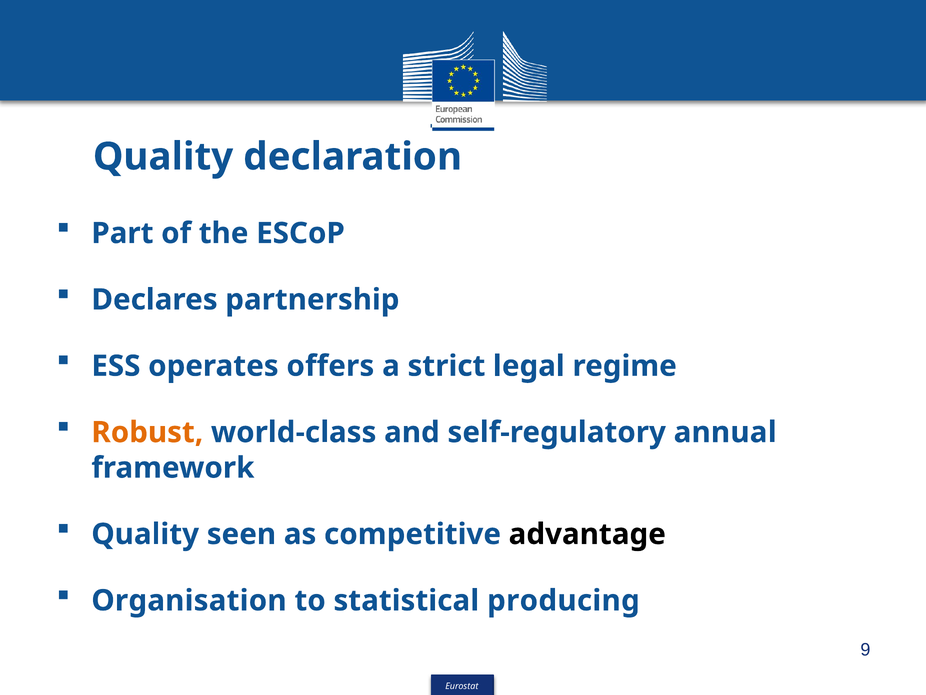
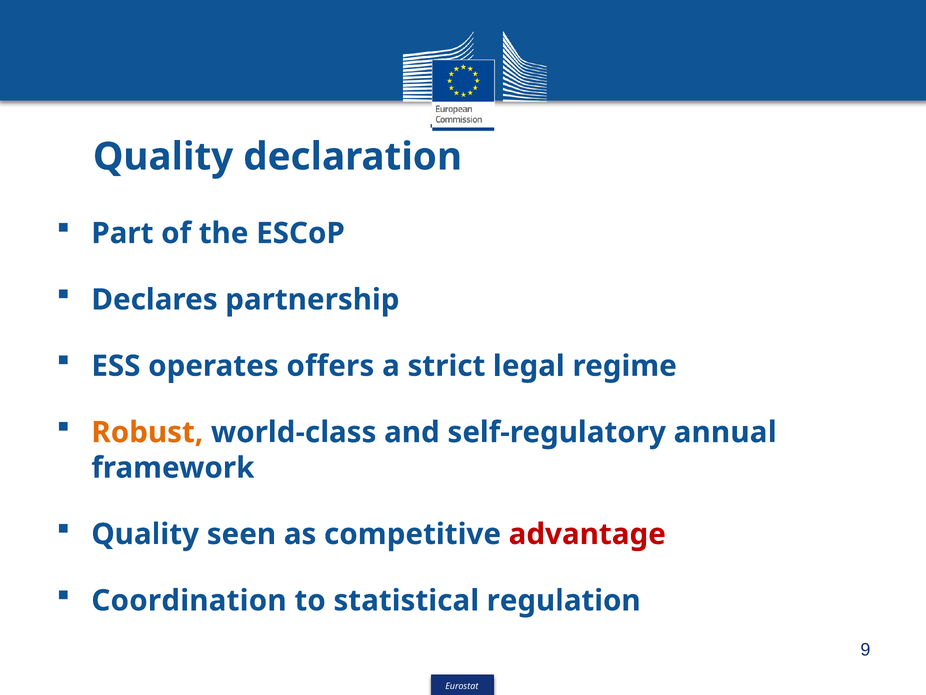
advantage colour: black -> red (587, 534)
Organisation: Organisation -> Coordination (189, 600)
producing: producing -> regulation (564, 600)
